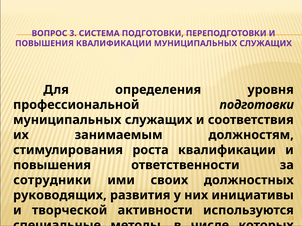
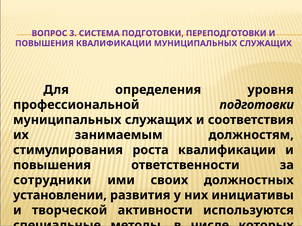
руководящих: руководящих -> установлении (60, 196)
